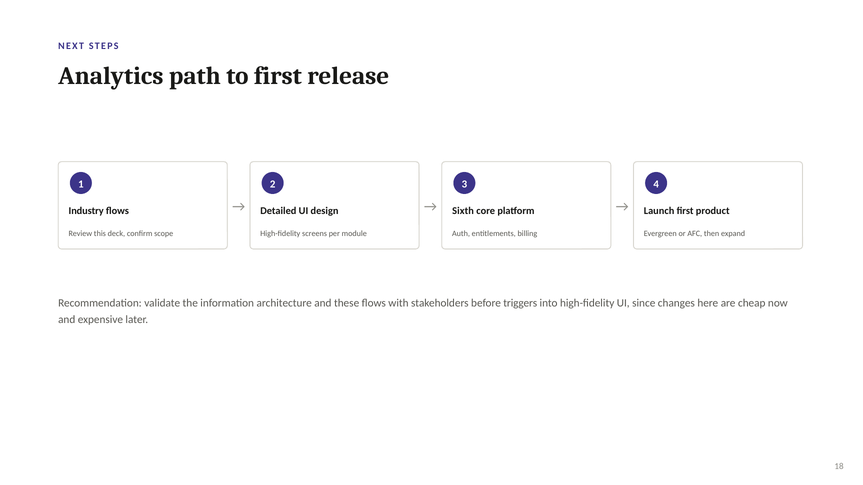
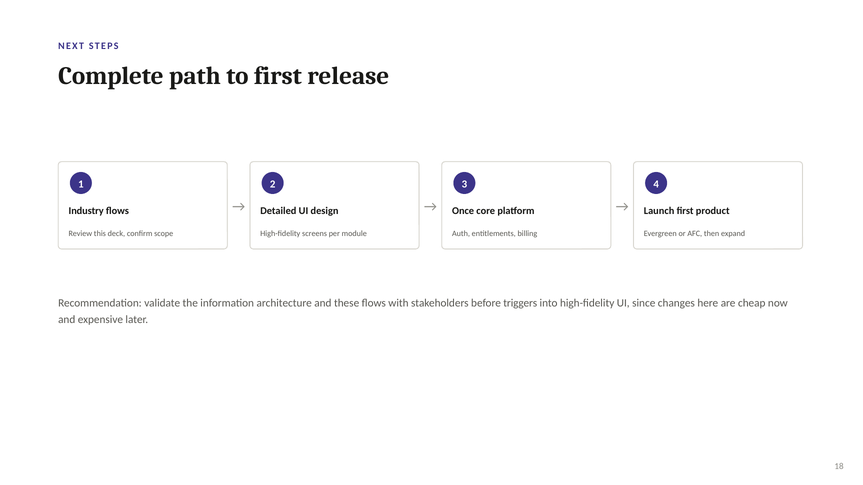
Analytics: Analytics -> Complete (111, 76)
Sixth: Sixth -> Once (463, 211)
